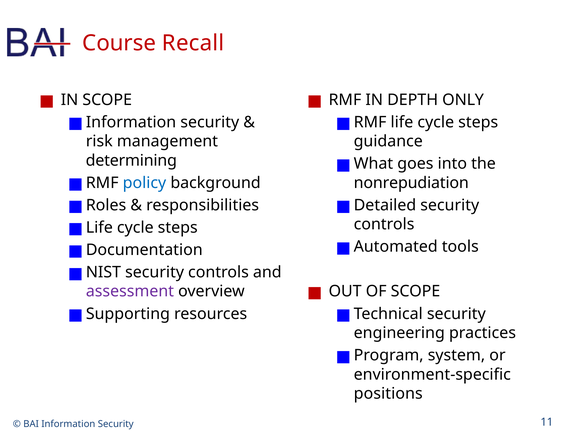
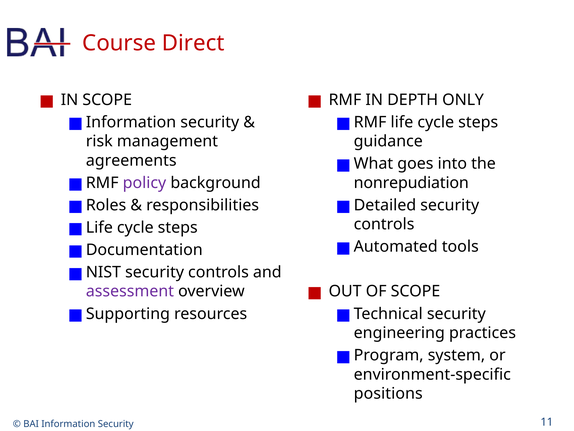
Recall: Recall -> Direct (193, 43)
determining: determining -> agreements (131, 160)
policy colour: blue -> purple (144, 183)
